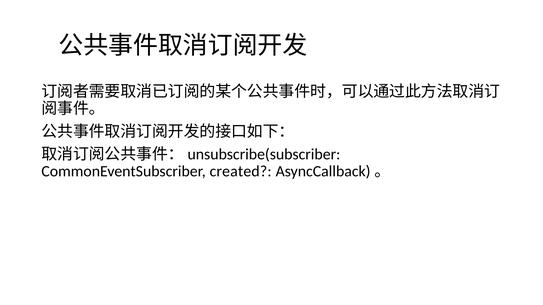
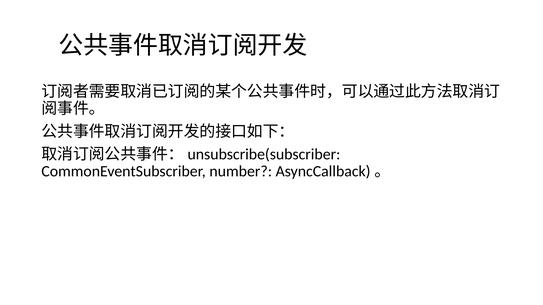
created: created -> number (241, 172)
